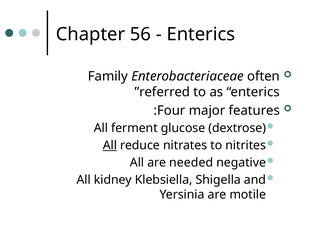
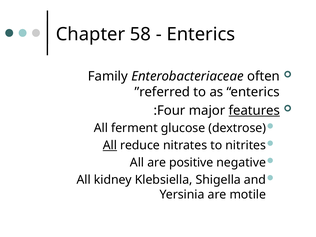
56: 56 -> 58 (140, 34)
features underline: none -> present (254, 110)
needed: needed -> positive (191, 163)
